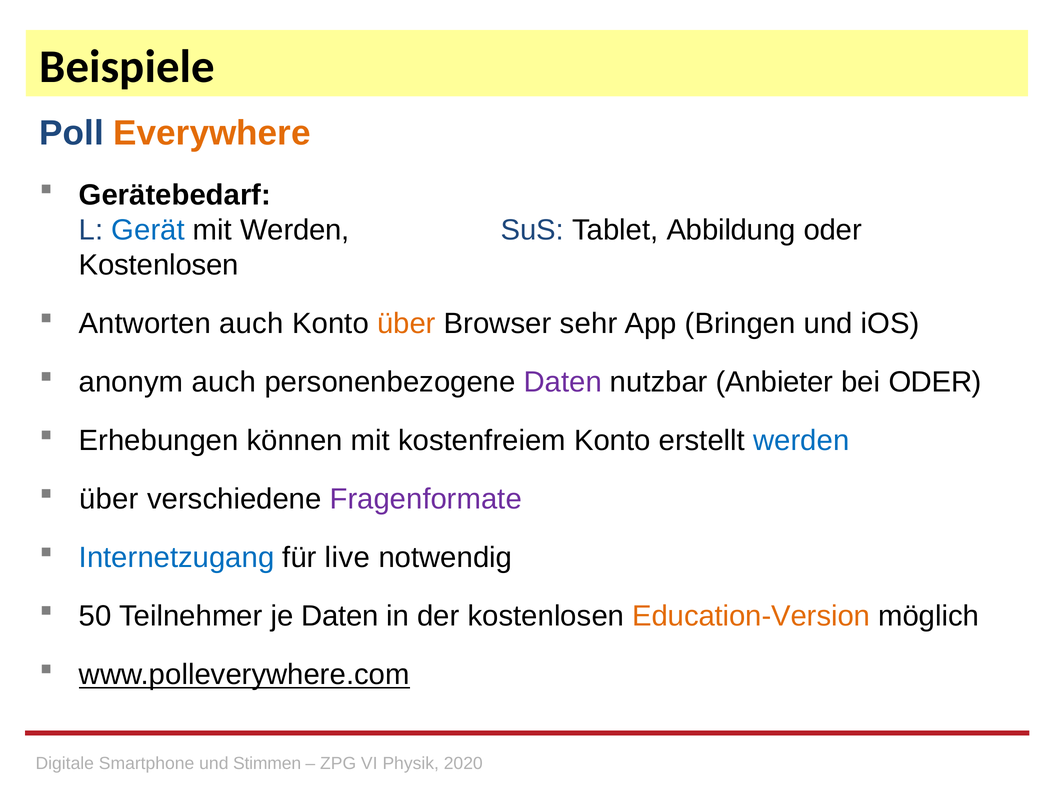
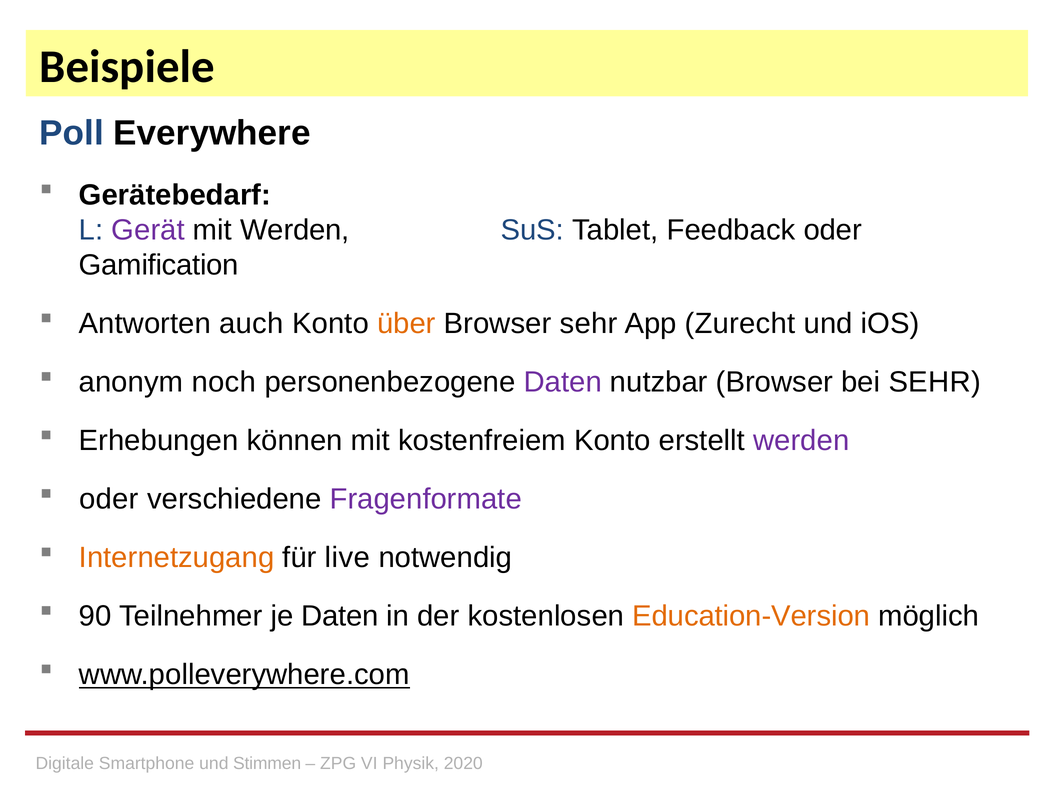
Everywhere colour: orange -> black (212, 133)
Gerät colour: blue -> purple (148, 230)
Abbildung: Abbildung -> Feedback (731, 230)
Kostenlosen: Kostenlosen -> Gamification (159, 265)
Bringen: Bringen -> Zurecht (740, 324)
anonym auch: auch -> noch (224, 382)
nutzbar Anbieter: Anbieter -> Browser (774, 382)
bei ODER: ODER -> SEHR (935, 382)
werden colour: blue -> purple (801, 441)
über: über -> oder (109, 500)
Internetzugang colour: blue -> orange (177, 558)
50: 50 -> 90 (95, 617)
